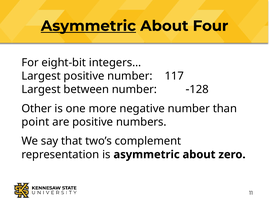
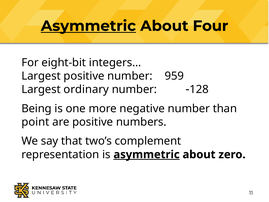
117: 117 -> 959 (174, 76)
between: between -> ordinary (86, 89)
Other: Other -> Being (37, 108)
asymmetric underline: none -> present (147, 154)
